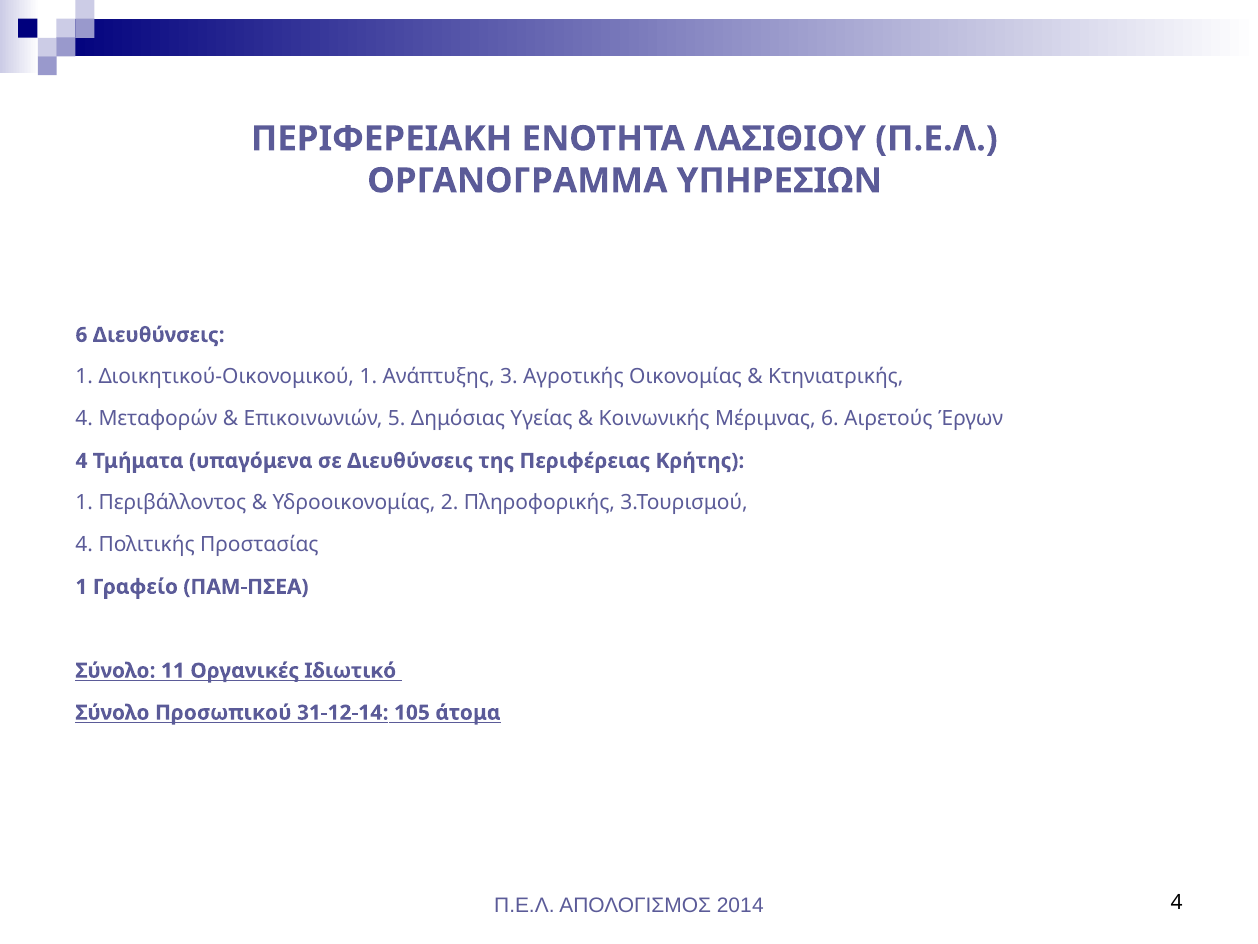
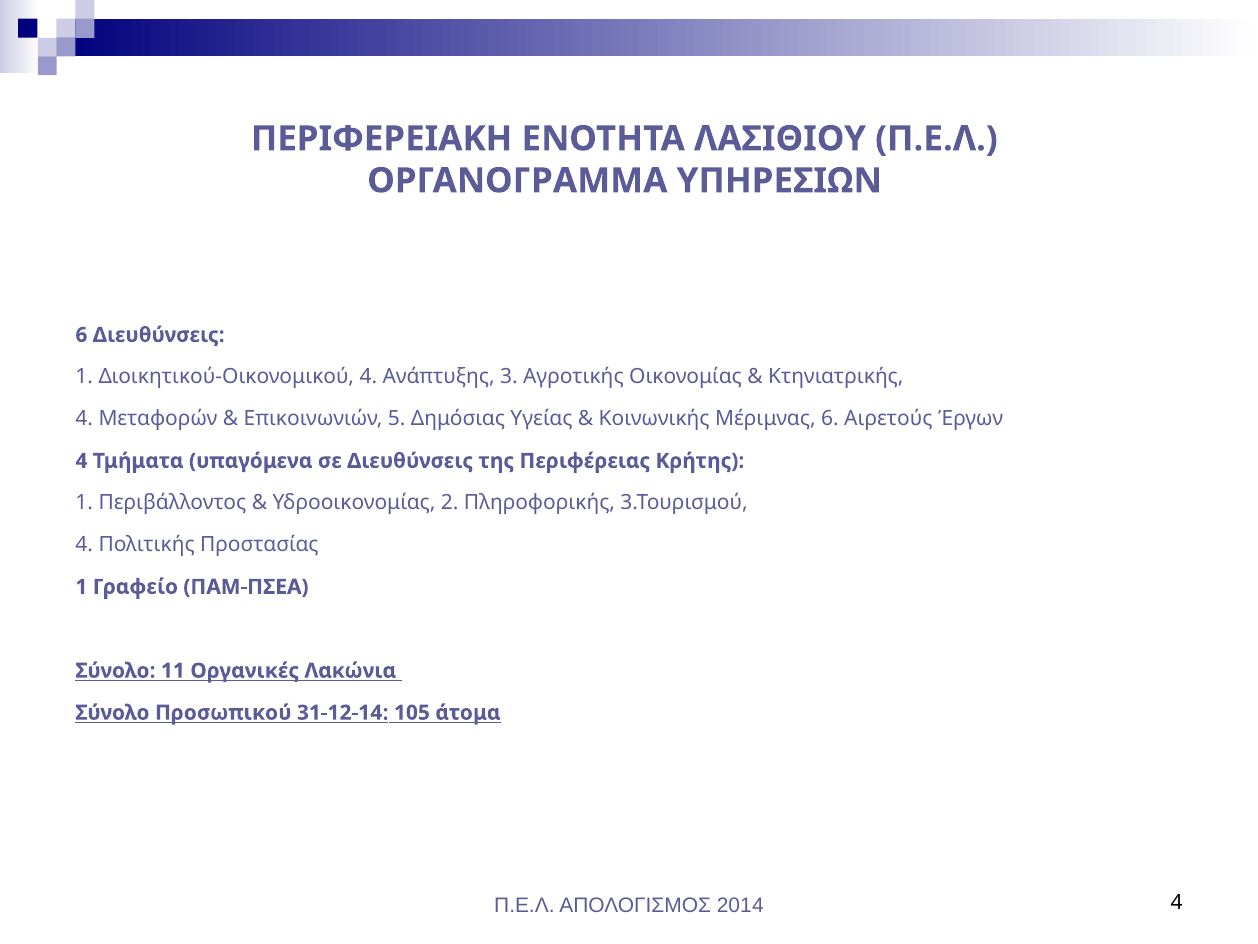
Διοικητικού-Οικονομικού 1: 1 -> 4 (368, 377)
Ιδιωτικό: Ιδιωτικό -> Λακώνια (350, 670)
